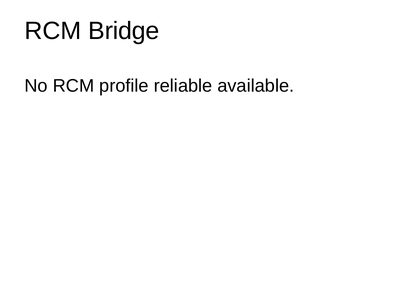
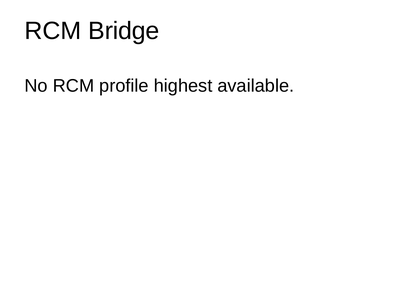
reliable: reliable -> highest (183, 86)
